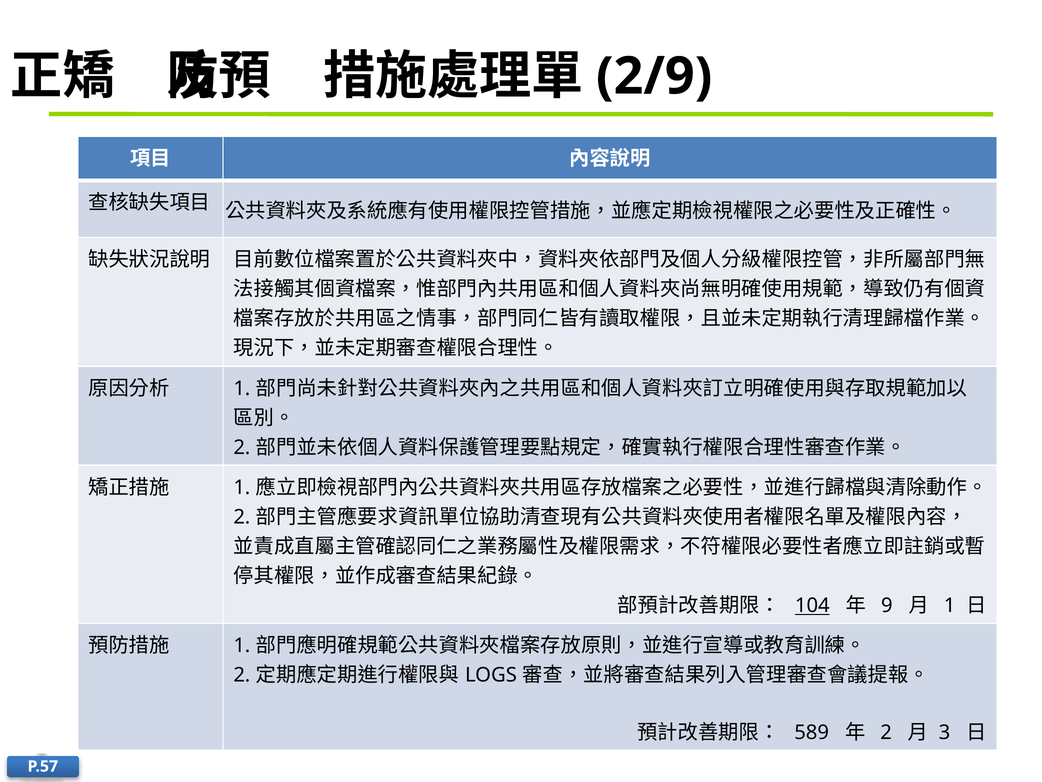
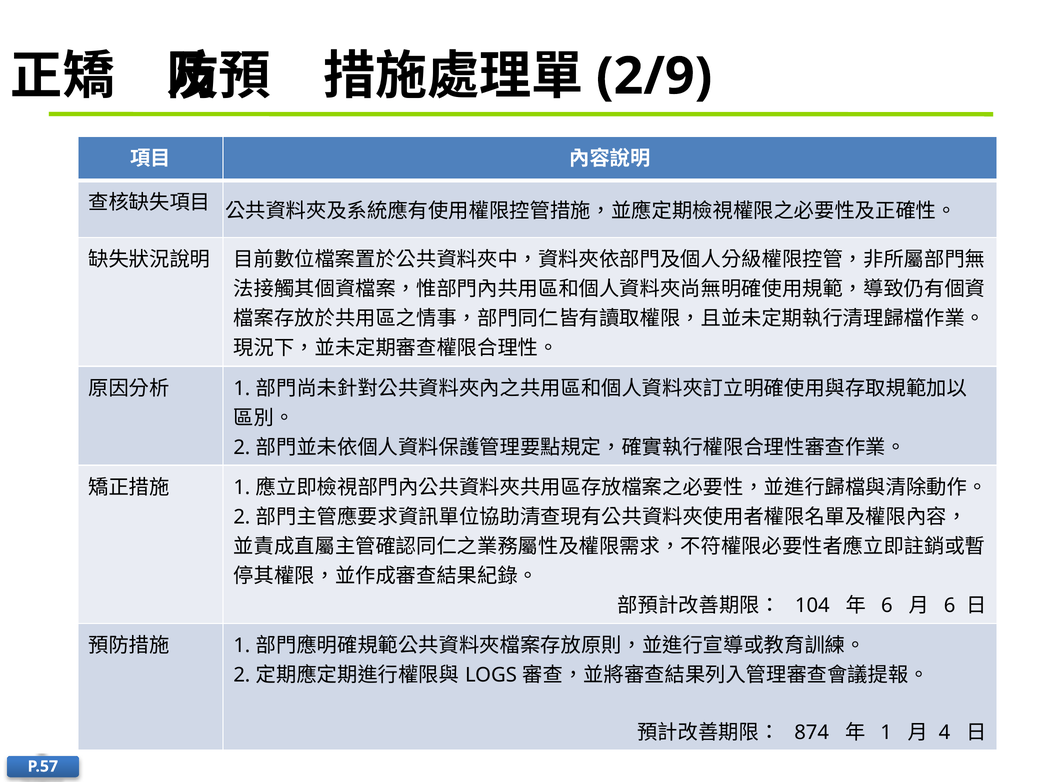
104 underline: present -> none (812, 605)
9: 9 -> 6 (887, 605)
1: 1 -> 6 (950, 605)
589: 589 -> 874 (812, 732)
2: 2 -> 1 (886, 732)
3: 3 -> 4 (944, 732)
